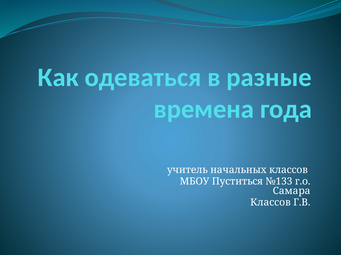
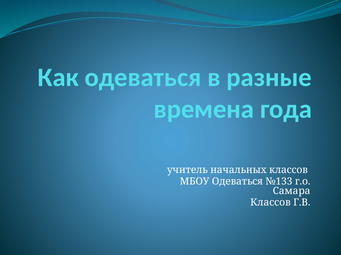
МБОУ Пуститься: Пуститься -> Одеваться (237, 182)
